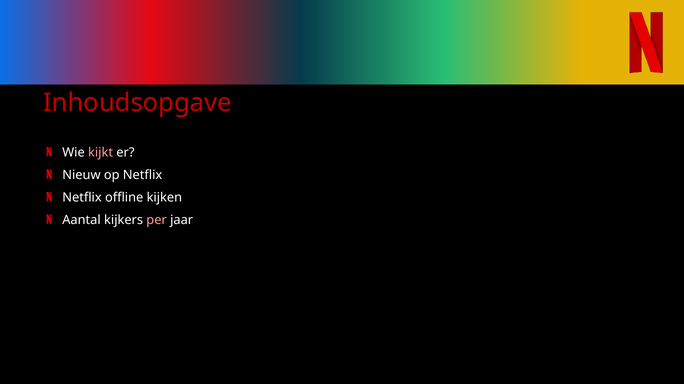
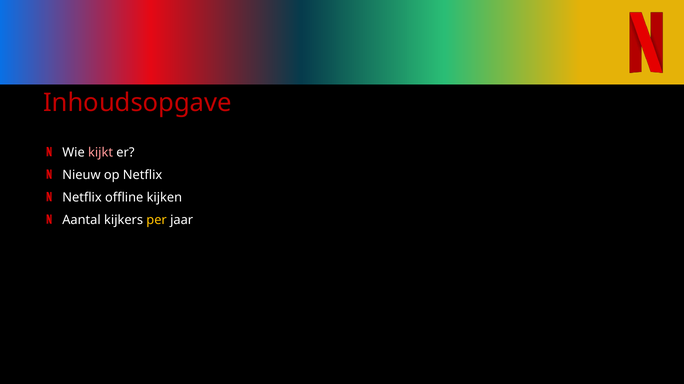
per colour: pink -> yellow (157, 220)
